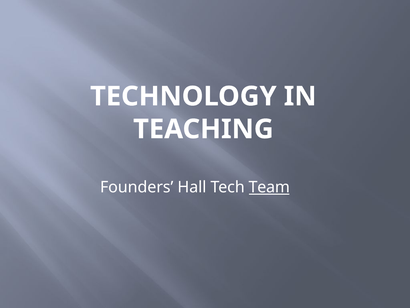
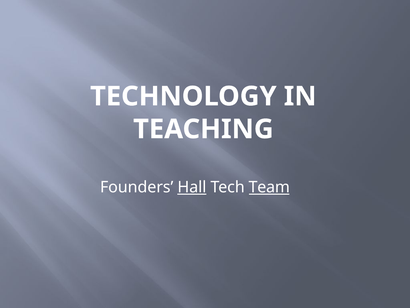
Hall underline: none -> present (192, 187)
